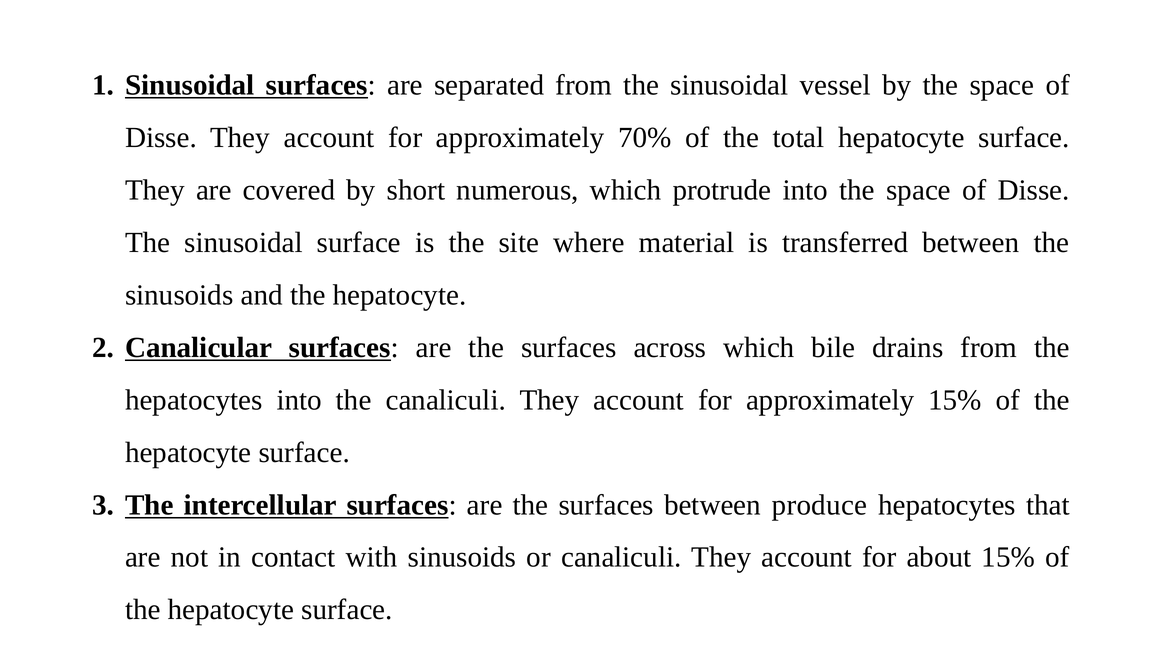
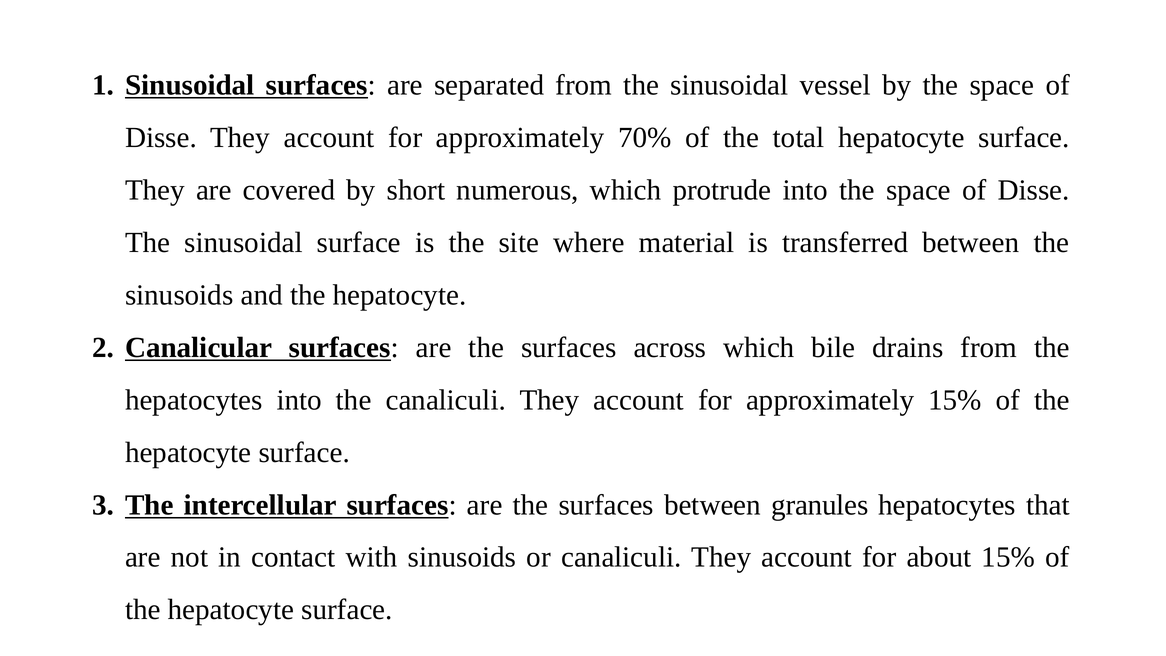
produce: produce -> granules (820, 505)
